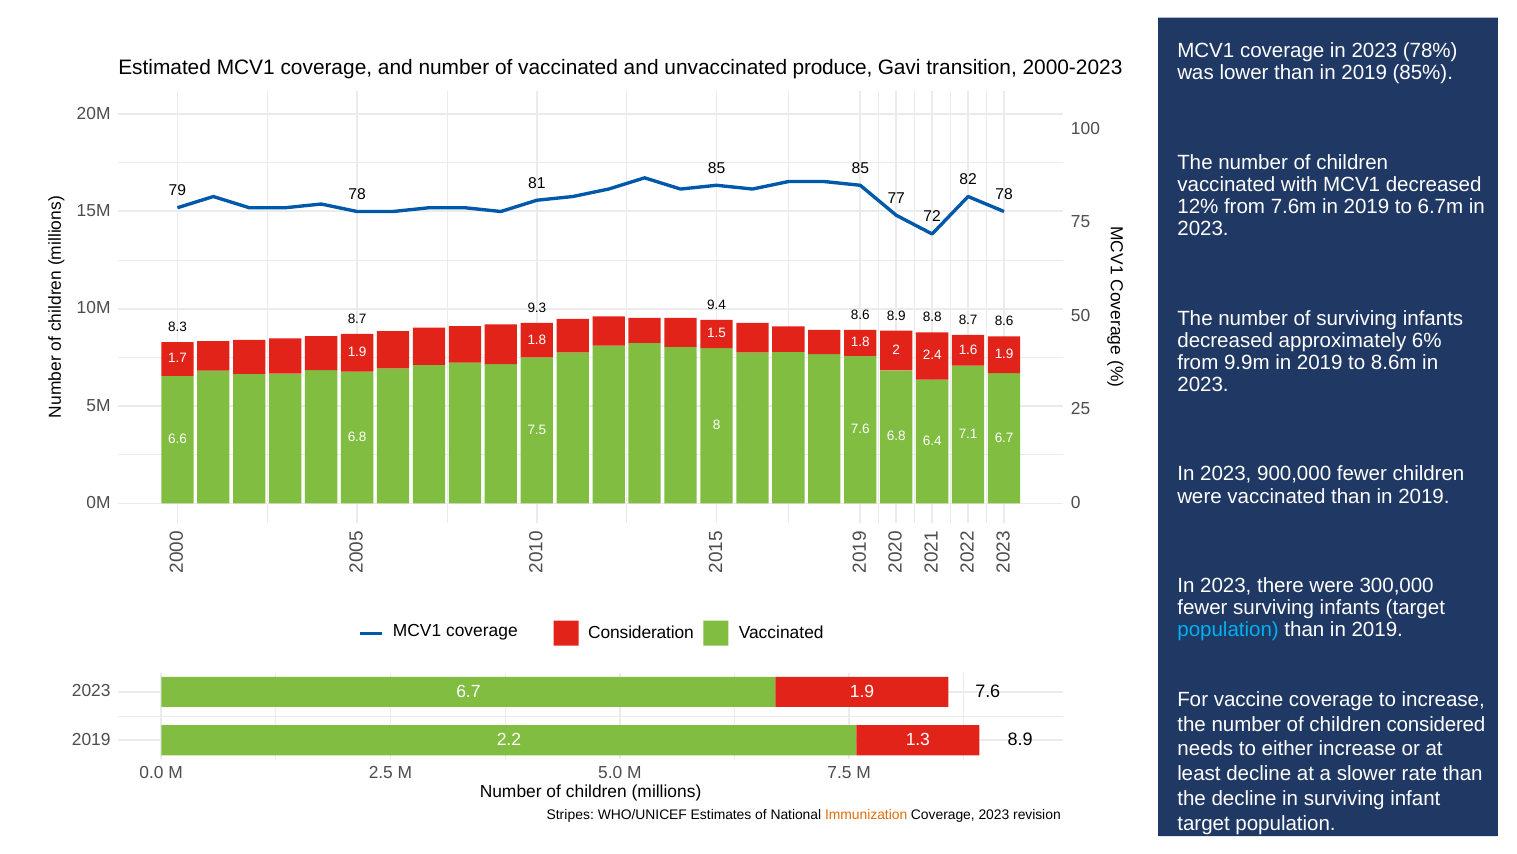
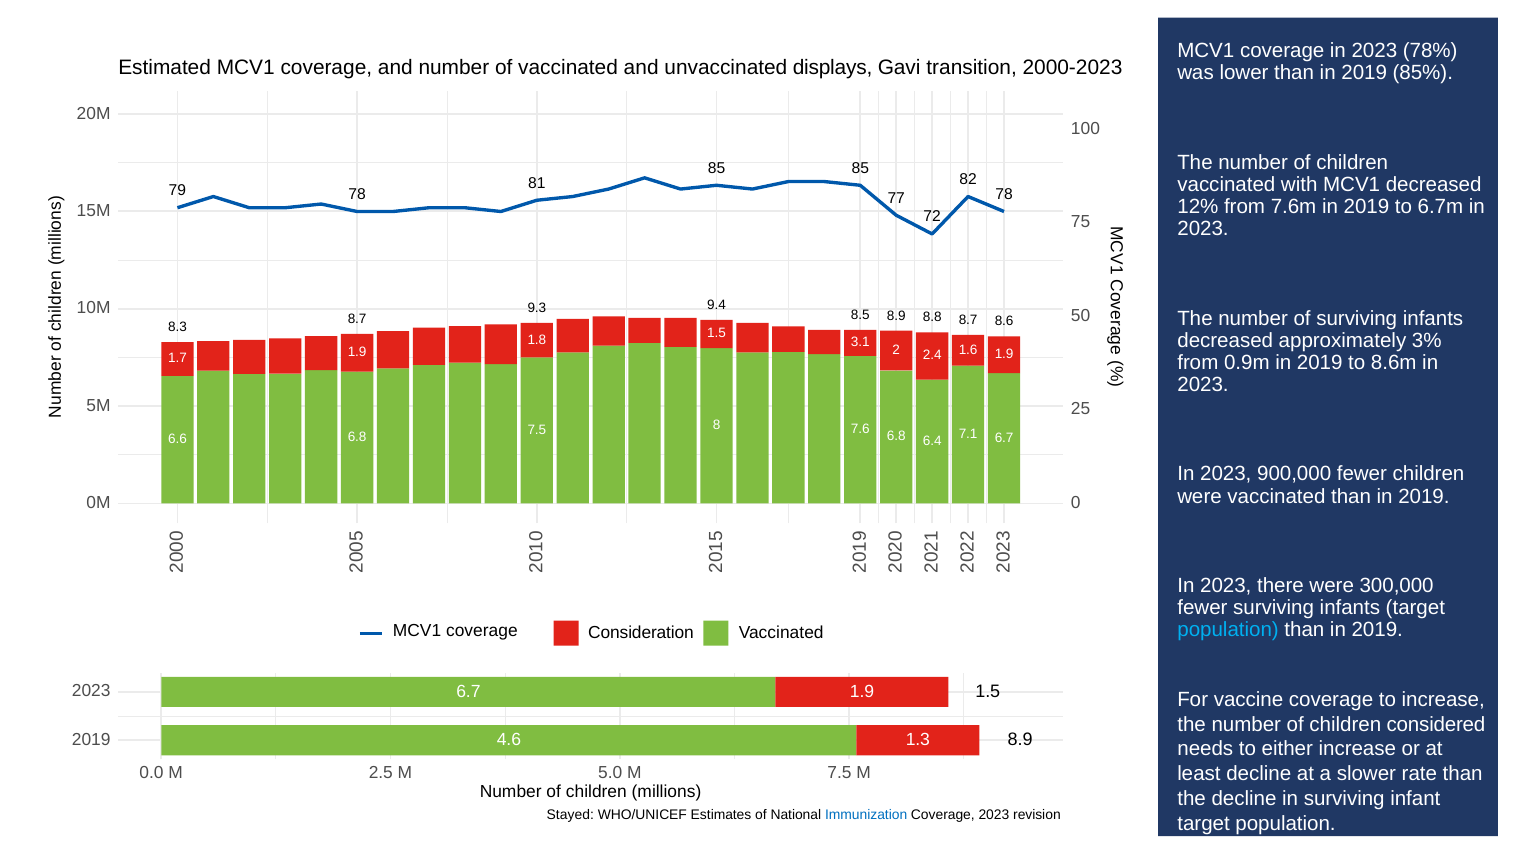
produce: produce -> displays (833, 67)
8.6: 8.6 -> 8.5 (860, 314)
6%: 6% -> 3% (1427, 340)
1.8: 1.8 -> 3.1 (860, 342)
9.9m: 9.9m -> 0.9m (1247, 362)
7.6: 7.6 -> 1.5 (988, 691)
2.2: 2.2 -> 4.6 (509, 739)
Stripes: Stripes -> Stayed (570, 815)
Immunization colour: orange -> blue (866, 815)
